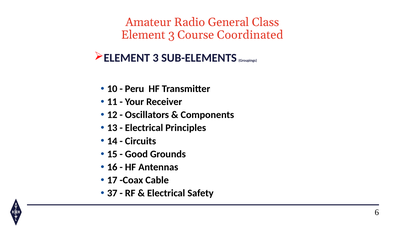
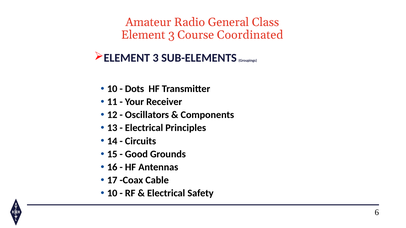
Peru: Peru -> Dots (135, 89)
37: 37 -> 10 (112, 194)
